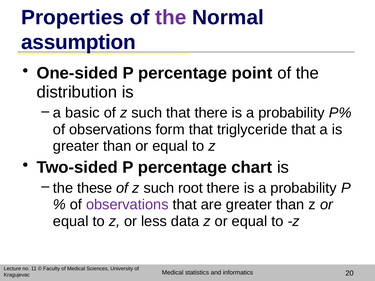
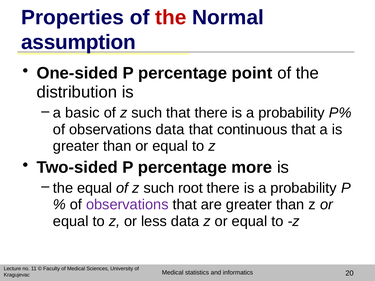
the colour: purple -> red (171, 17)
observations form: form -> data (170, 130)
triglyceride: triglyceride -> continuous (252, 130)
chart: chart -> more (252, 167)
the these: these -> equal (95, 188)
